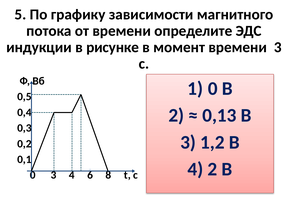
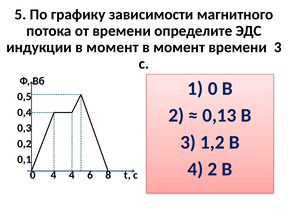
индукции в рисунке: рисунке -> момент (112, 47)
0 3: 3 -> 4 (54, 175)
